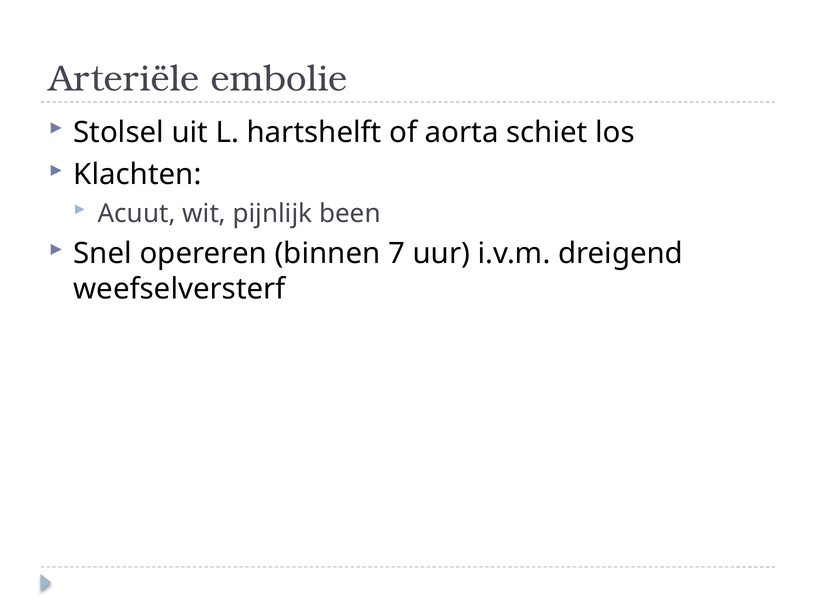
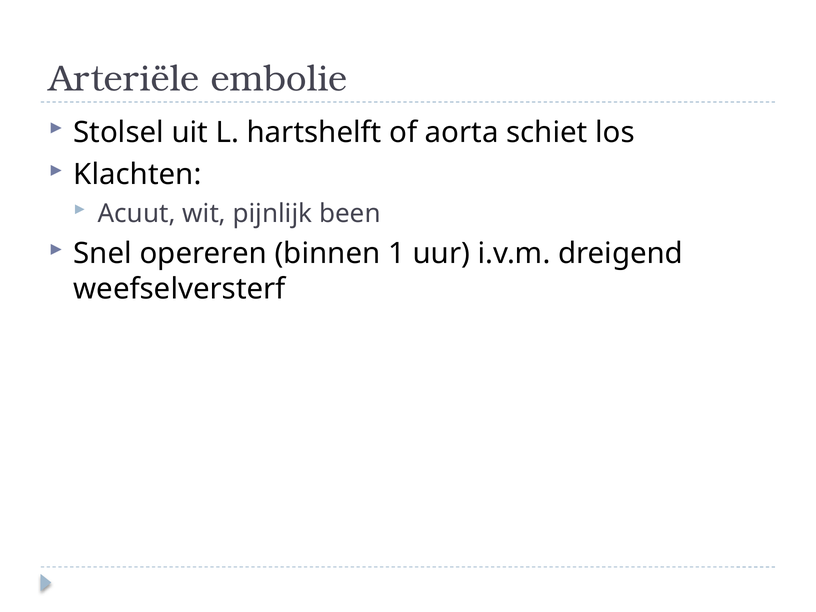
7: 7 -> 1 (396, 254)
